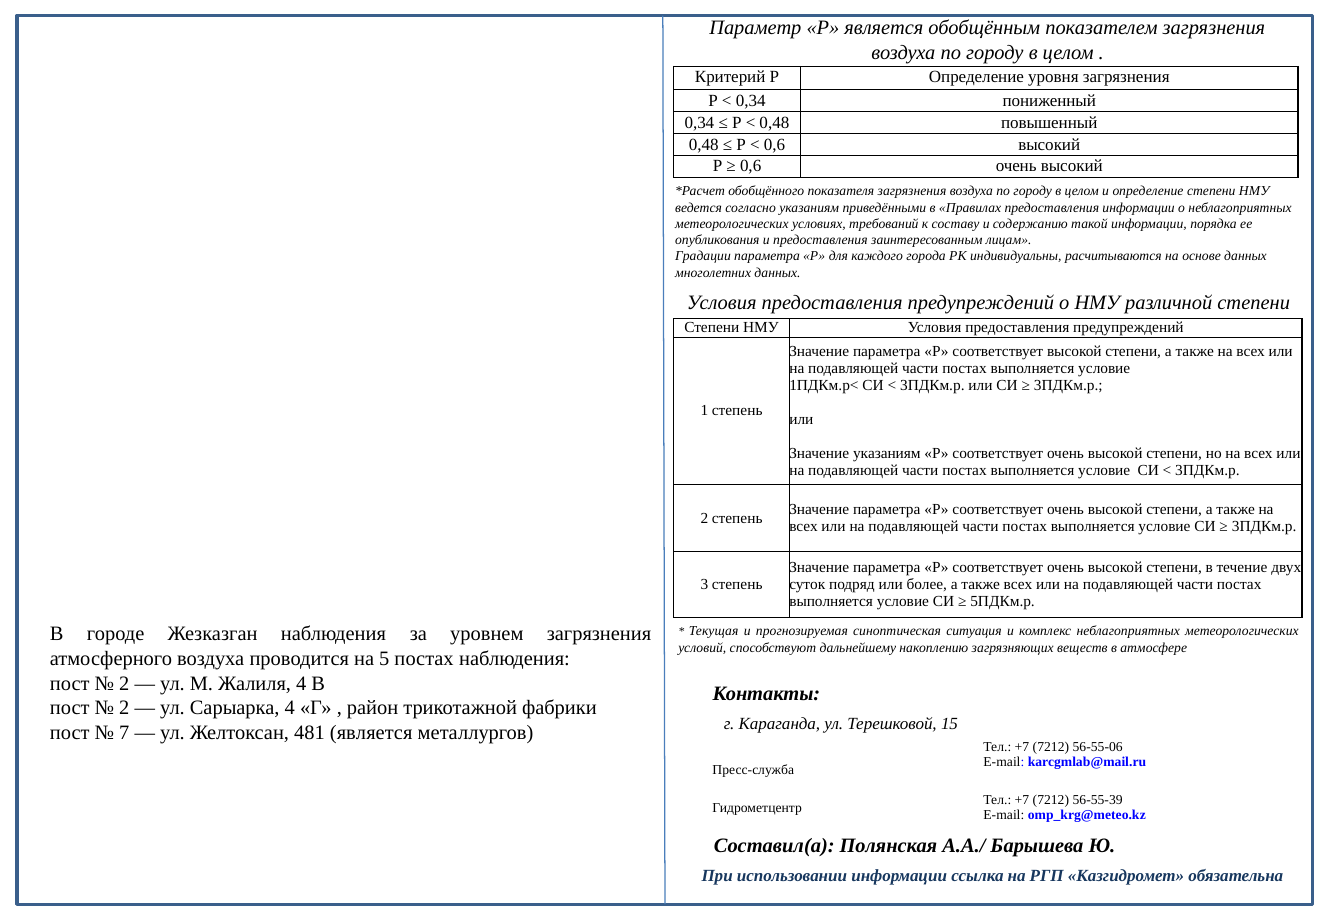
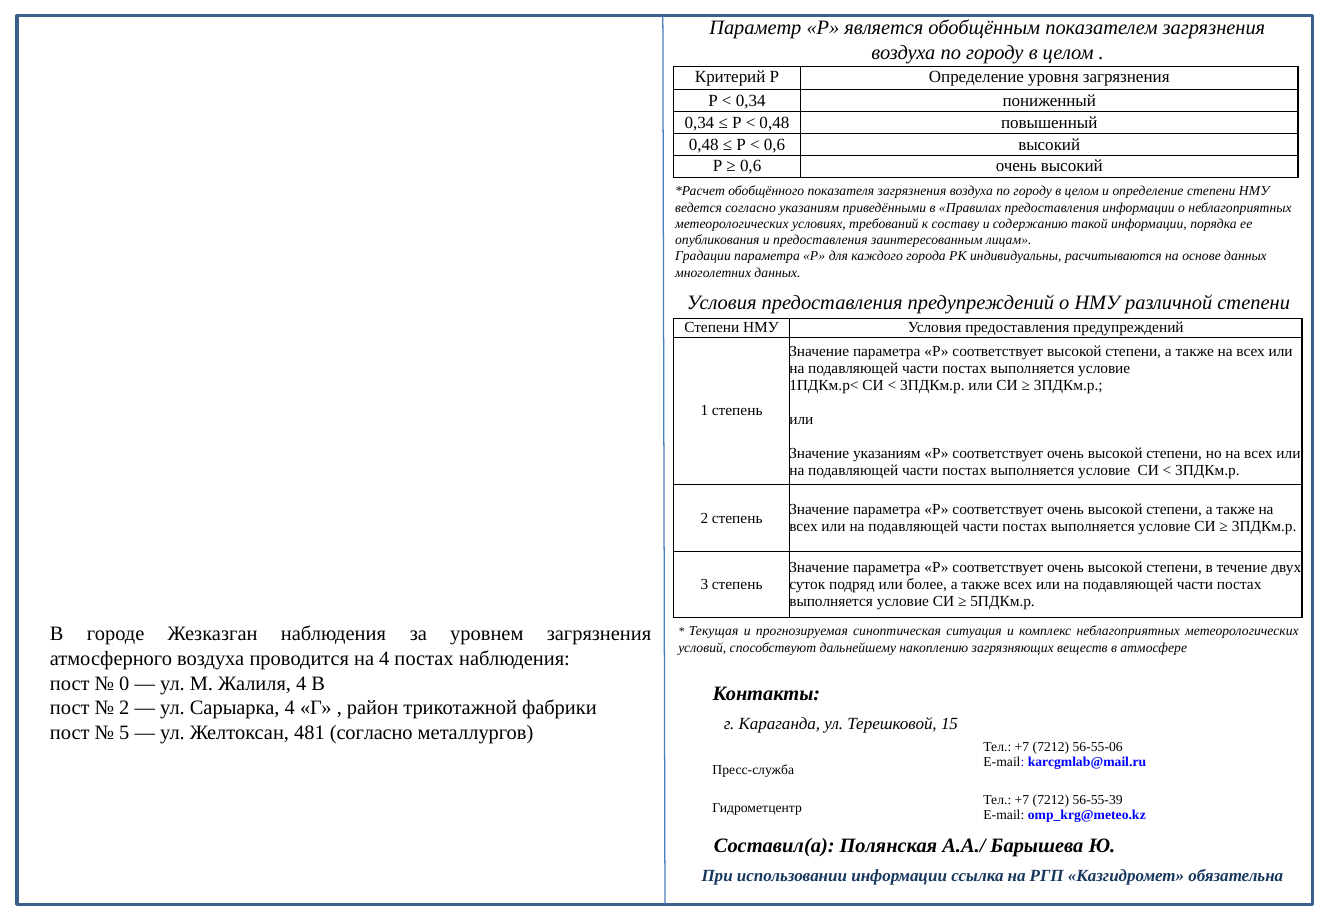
на 5: 5 -> 4 (384, 659)
2: 2 -> 0 (124, 684)
7: 7 -> 5 (124, 733)
481 является: является -> согласно (371, 733)
